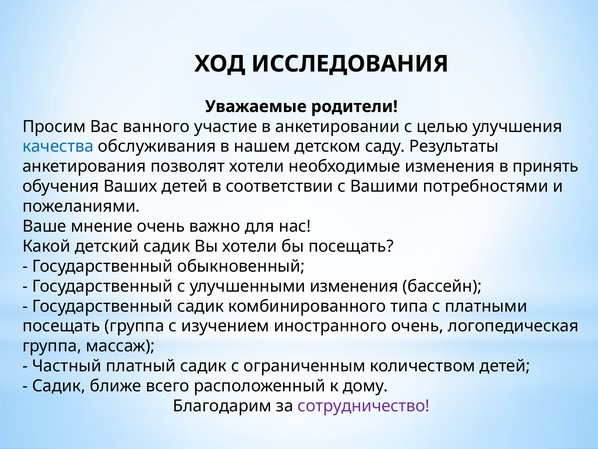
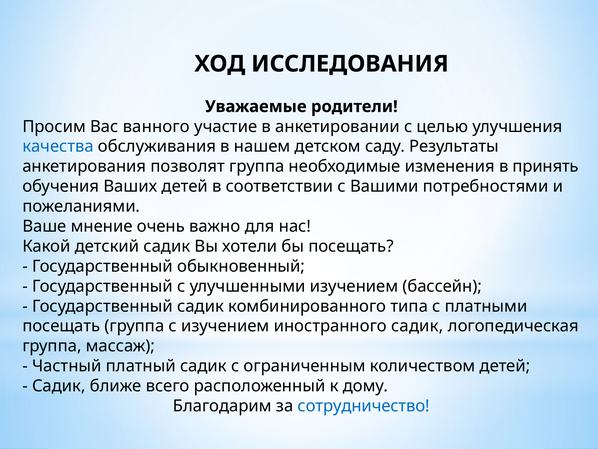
позволят хотели: хотели -> группа (257, 166)
улучшенными изменения: изменения -> изучением (354, 286)
иностранного очень: очень -> садик (417, 326)
сотрудничество colour: purple -> blue (364, 406)
